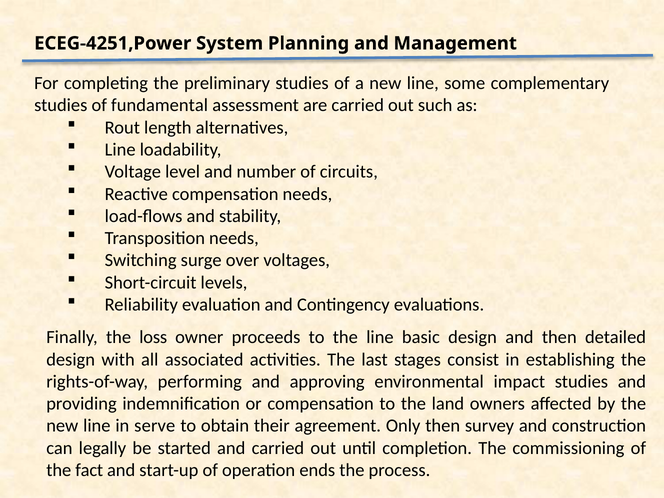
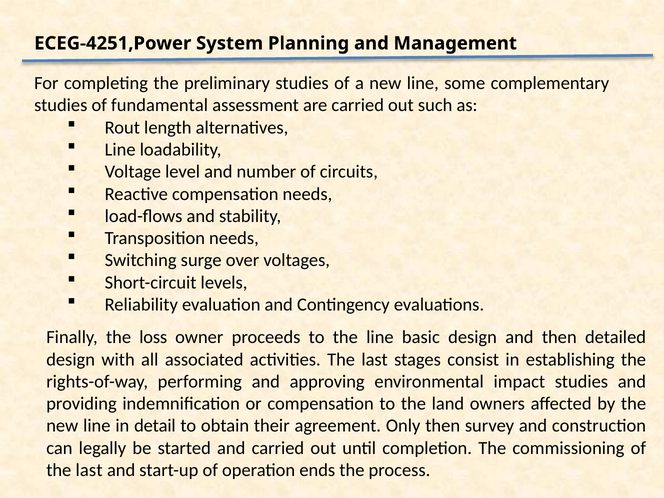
serve: serve -> detail (155, 426)
fact: fact -> last (89, 470)
